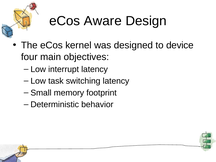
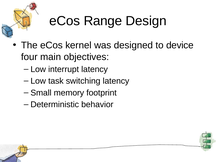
Aware: Aware -> Range (103, 21)
